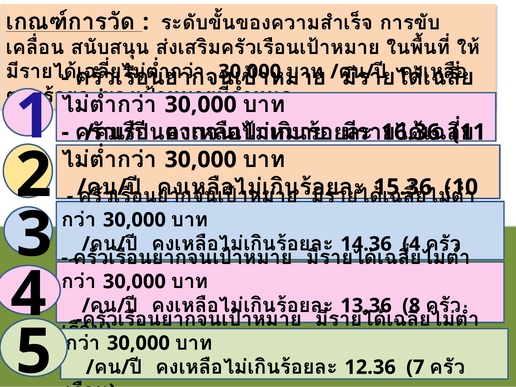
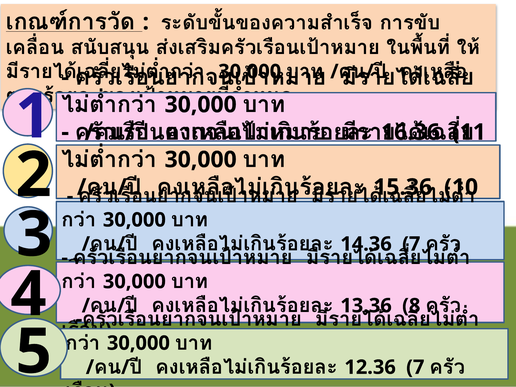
4: 4 -> 7 (411, 244)
